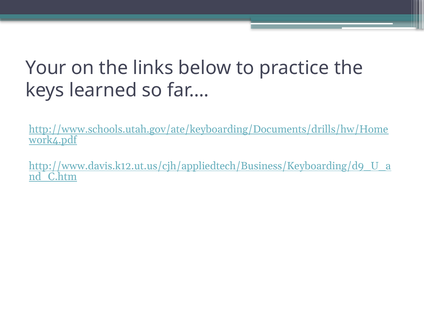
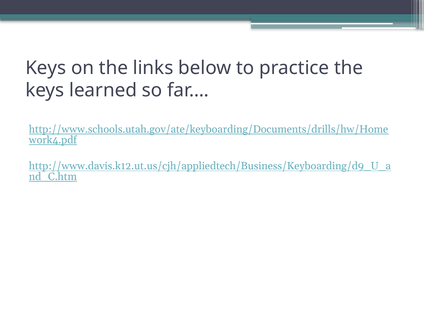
Your: Your -> Keys (46, 68)
